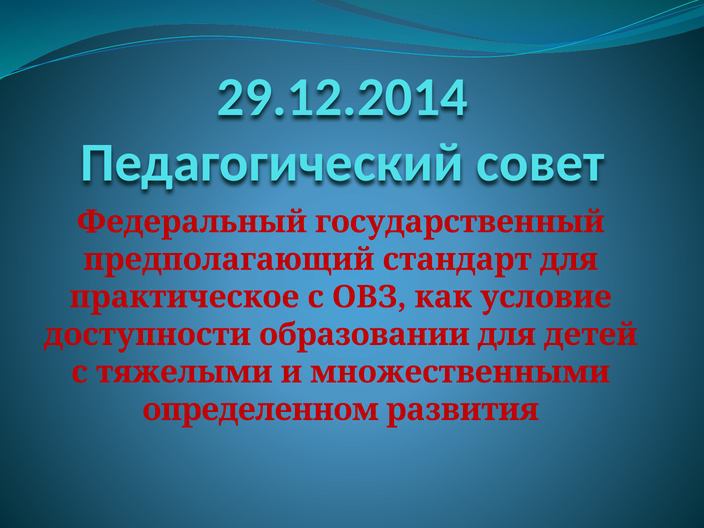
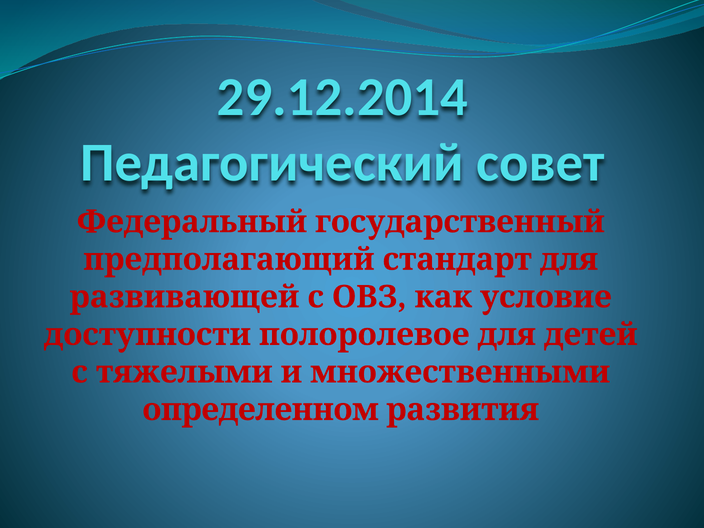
практическое: практическое -> развивающей (184, 297)
образовании: образовании -> полоролевое (364, 335)
